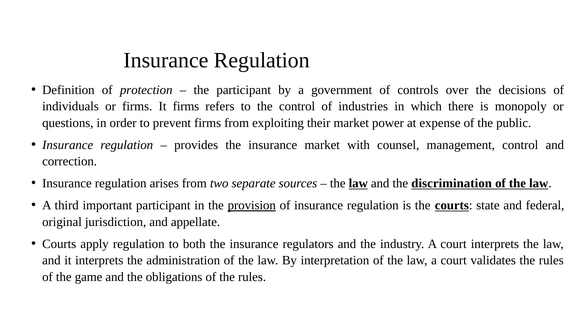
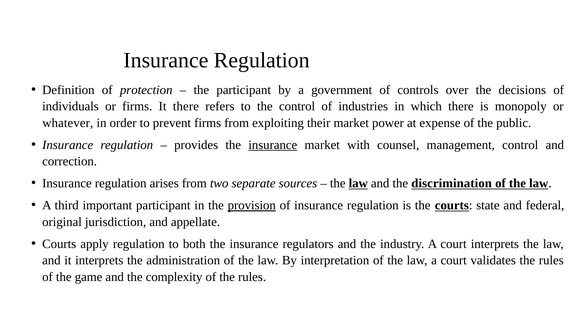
It firms: firms -> there (186, 106)
questions: questions -> whatever (68, 123)
insurance underline: none -> present (273, 145)
obligations: obligations -> complexity (174, 277)
